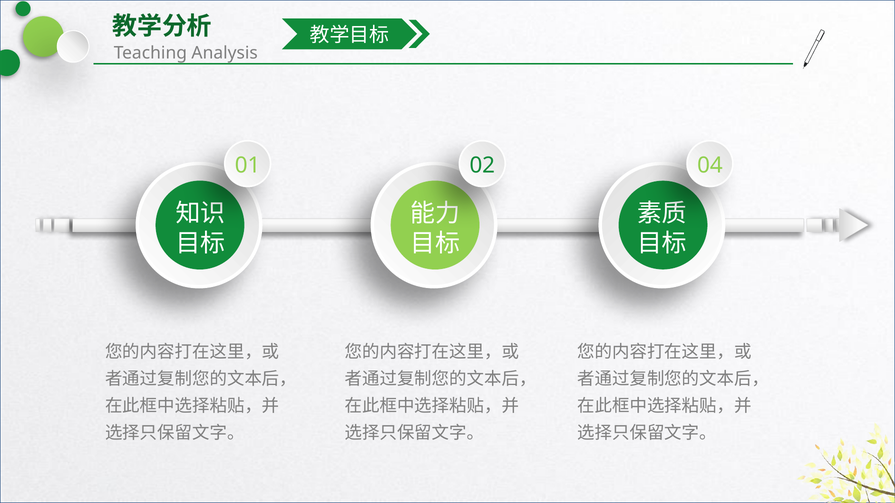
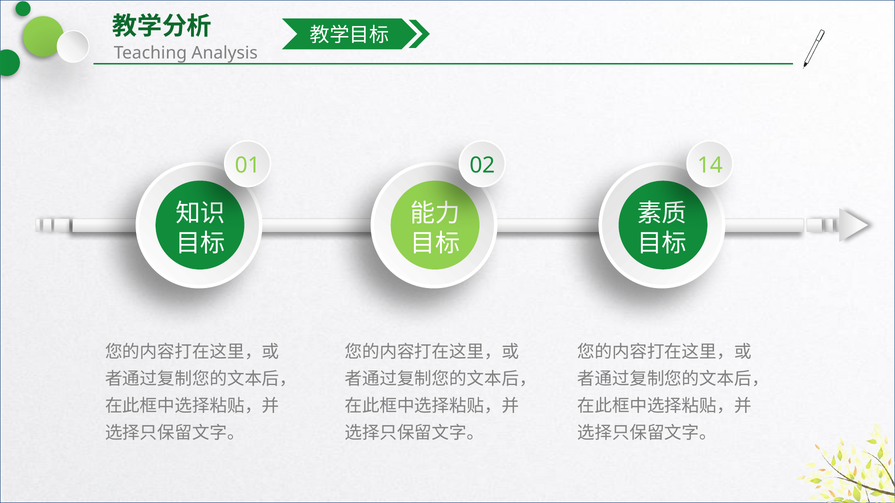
04: 04 -> 14 (710, 165)
